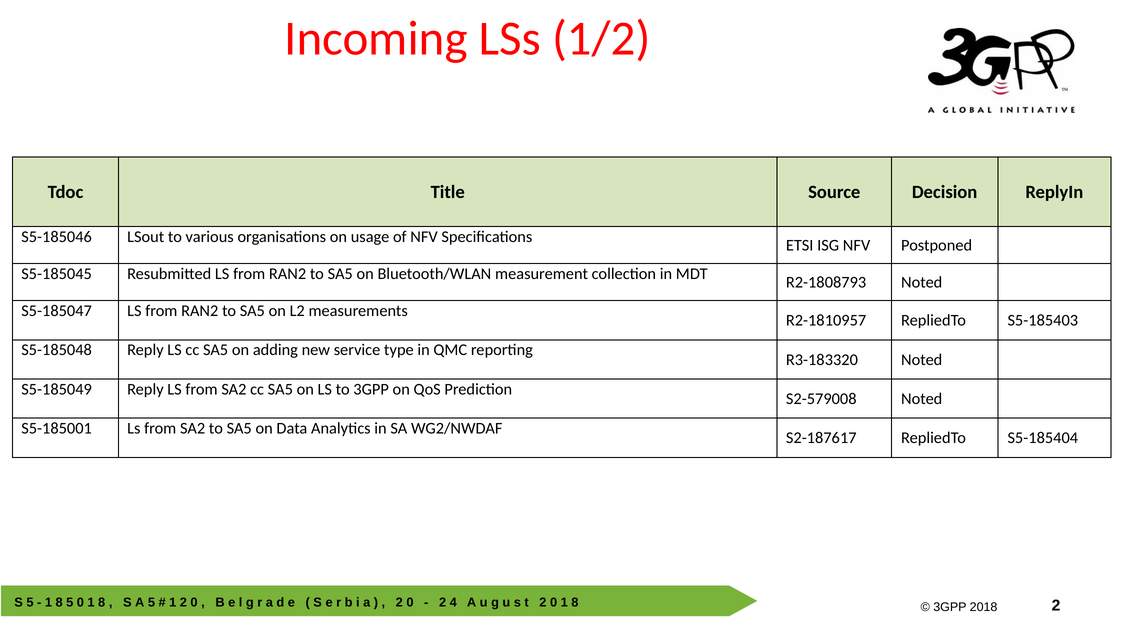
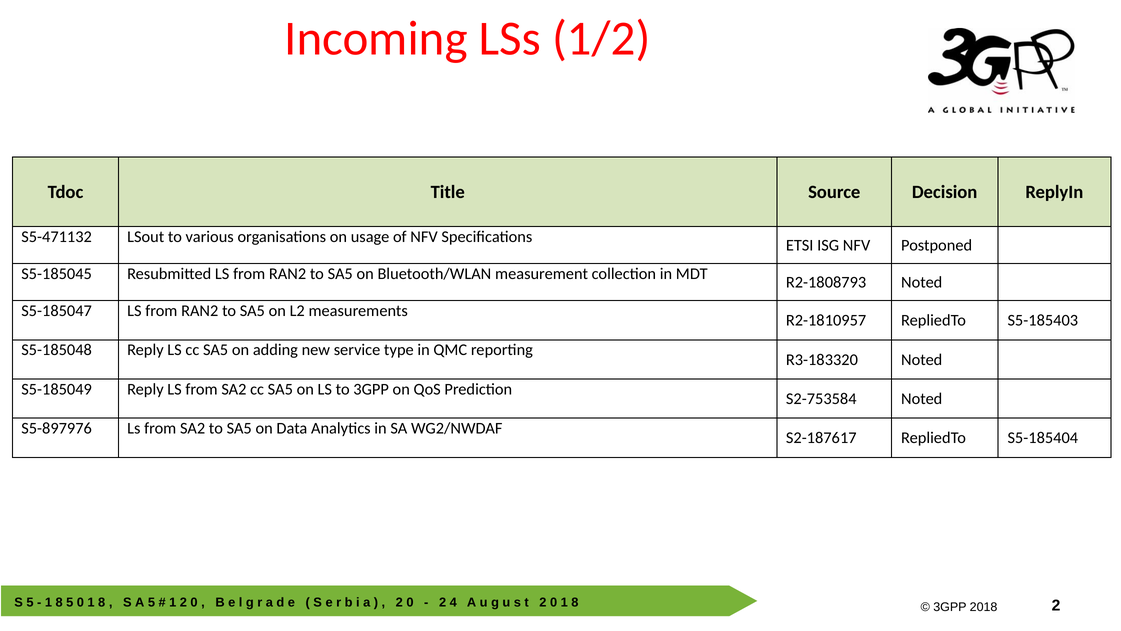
S5-185046: S5-185046 -> S5-471132 (57, 237)
S2-579008: S2-579008 -> S2-753584 (821, 399)
S5-185001: S5-185001 -> S5-897976 (57, 428)
